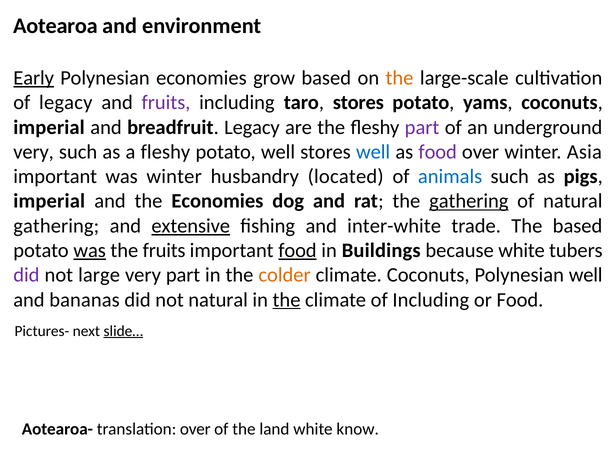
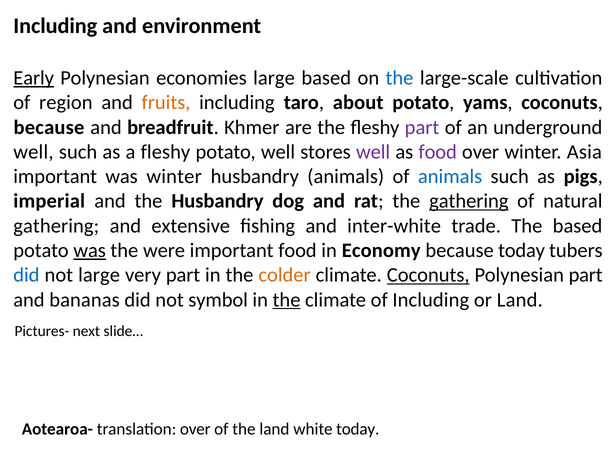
Aotearoa: Aotearoa -> Including (55, 26)
economies grow: grow -> large (274, 78)
the colour: orange -> blue (400, 78)
of legacy: legacy -> region (66, 103)
fruits colour: purple -> orange (166, 103)
taro stores: stores -> about (358, 103)
imperial: imperial -> because (49, 127)
breadfruit Legacy: Legacy -> Khmer (252, 127)
very: very -> well (33, 152)
well colour: blue -> purple (373, 152)
husbandry located: located -> animals (346, 177)
the Economies: Economies -> Husbandry (217, 201)
extensive underline: present -> none (191, 226)
the fruits: fruits -> were (164, 250)
food underline: present -> none (297, 250)
Buildings: Buildings -> Economy (381, 250)
because white: white -> today (522, 250)
did colour: purple -> blue (26, 275)
Coconuts underline: none -> present (428, 275)
Polynesian well: well -> part (586, 275)
not natural: natural -> symbol (218, 300)
or Food: Food -> Land (520, 300)
slide… underline: present -> none (123, 331)
white know: know -> today (358, 429)
